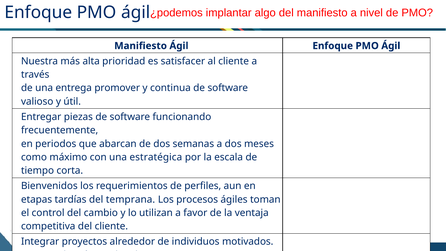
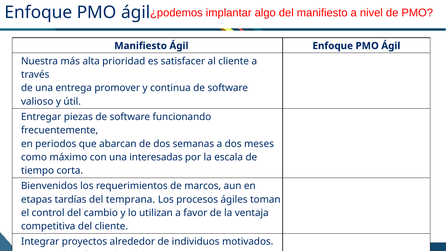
estratégica: estratégica -> interesadas (156, 157)
perfiles: perfiles -> marcos (203, 186)
